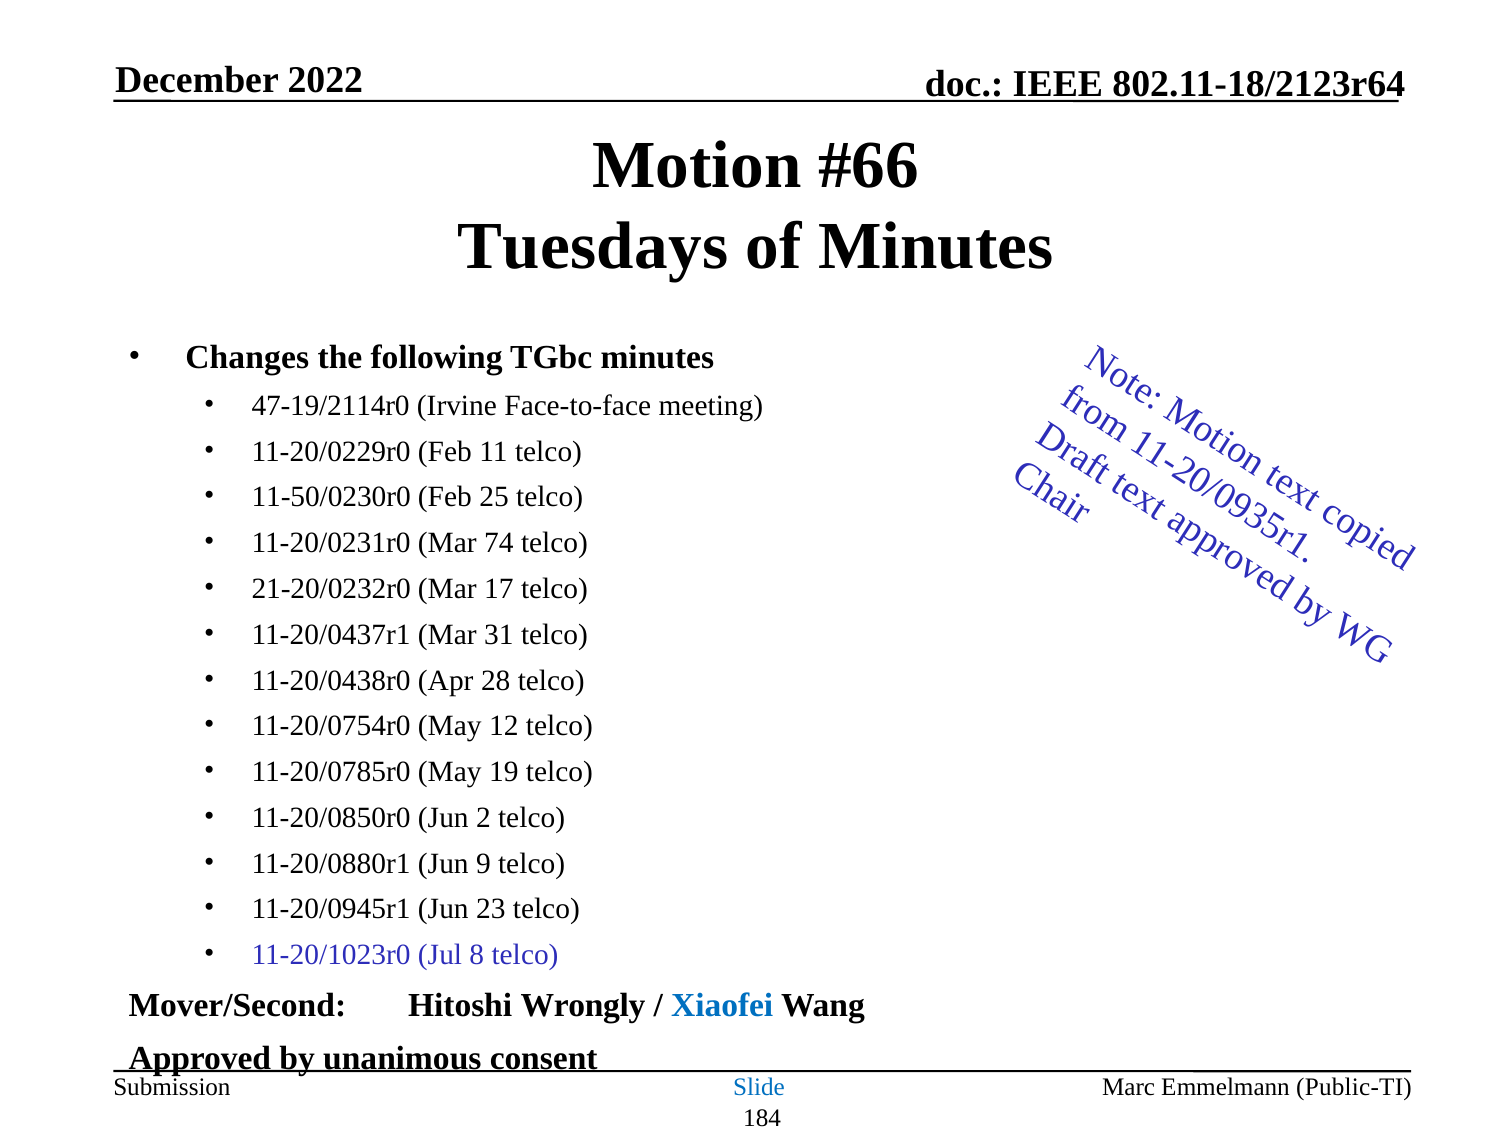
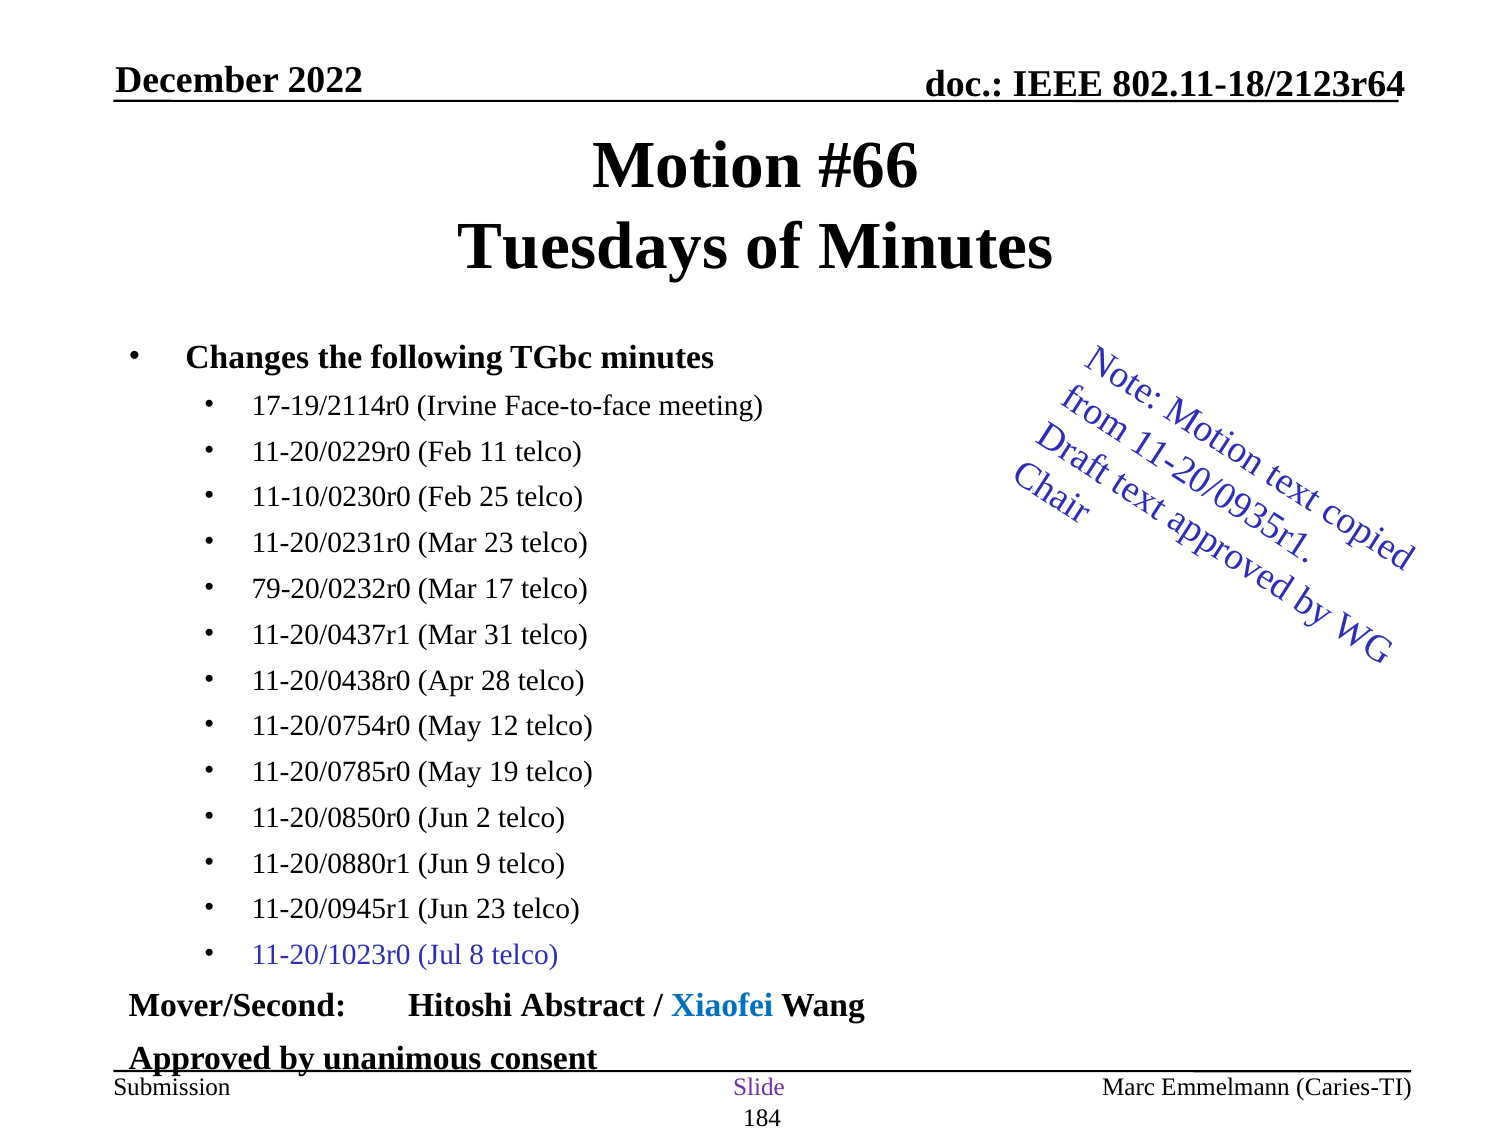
47-19/2114r0: 47-19/2114r0 -> 17-19/2114r0 (331, 406)
11-50/0230r0: 11-50/0230r0 -> 11-10/0230r0 (331, 497)
Mar 74: 74 -> 23 (499, 543)
21-20/0232r0: 21-20/0232r0 -> 79-20/0232r0 (331, 589)
Wrongly: Wrongly -> Abstract (583, 1006)
Slide colour: blue -> purple (759, 1088)
Public-TI: Public-TI -> Caries-TI (1354, 1088)
